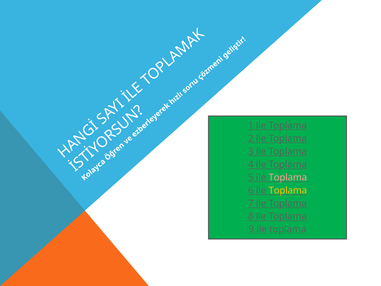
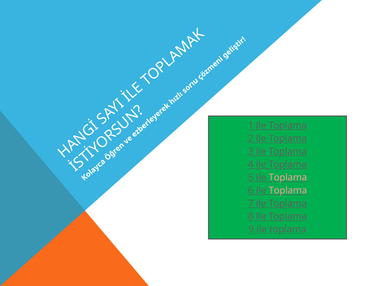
Toplama colour: yellow -> pink (288, 190)
